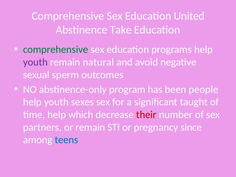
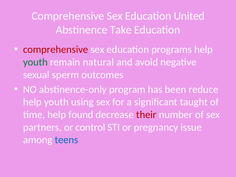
comprehensive colour: green -> red (56, 50)
youth colour: purple -> green (35, 62)
people: people -> reduce (204, 89)
sexes: sexes -> using (82, 102)
which: which -> found (81, 115)
or remain: remain -> control (90, 127)
since: since -> issue (191, 127)
